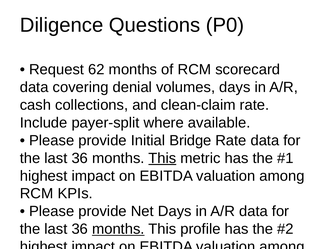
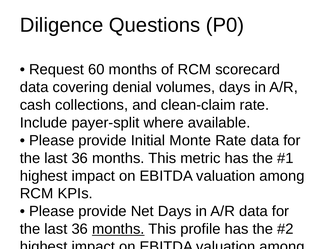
62: 62 -> 60 (96, 70)
Bridge: Bridge -> Monte (190, 140)
This underline: present -> none (162, 158)
